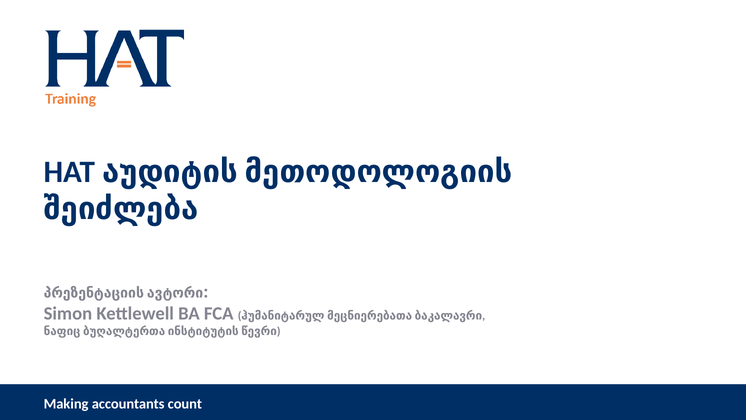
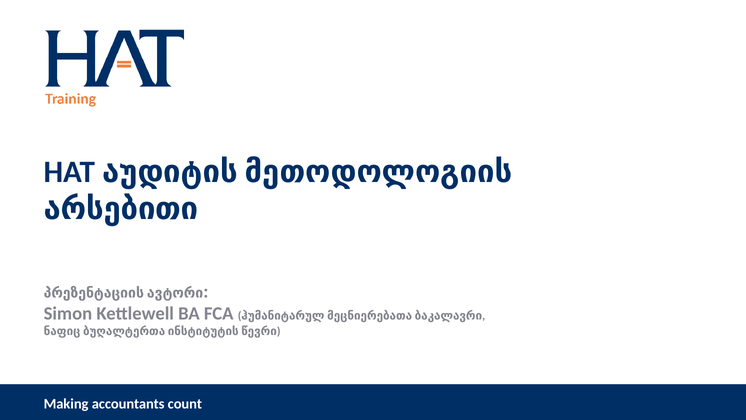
შეიძლება: შეიძლება -> არსებითი (121, 209)
